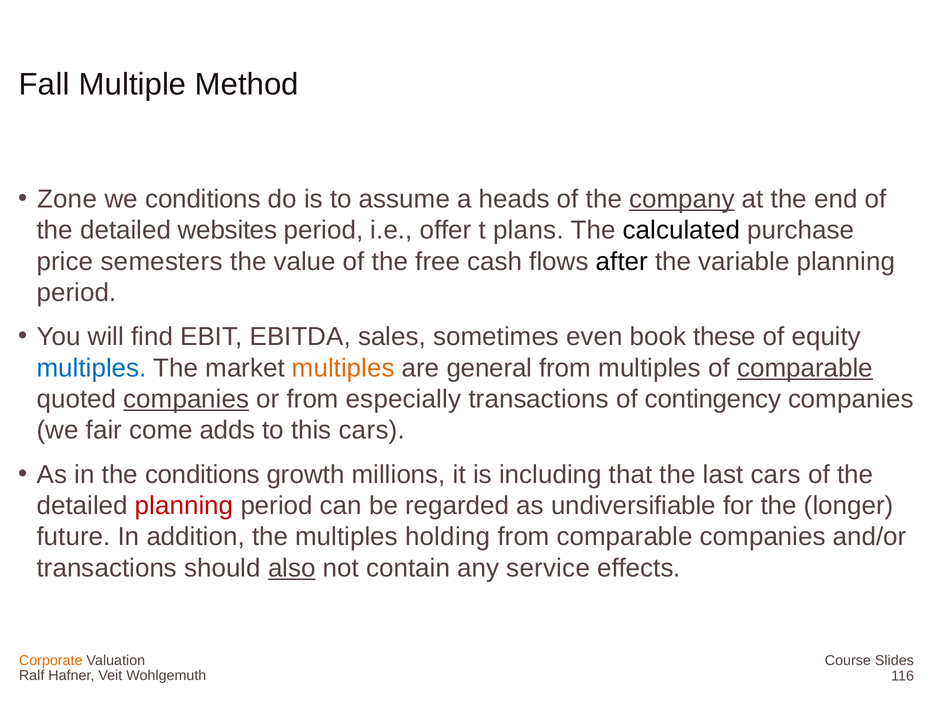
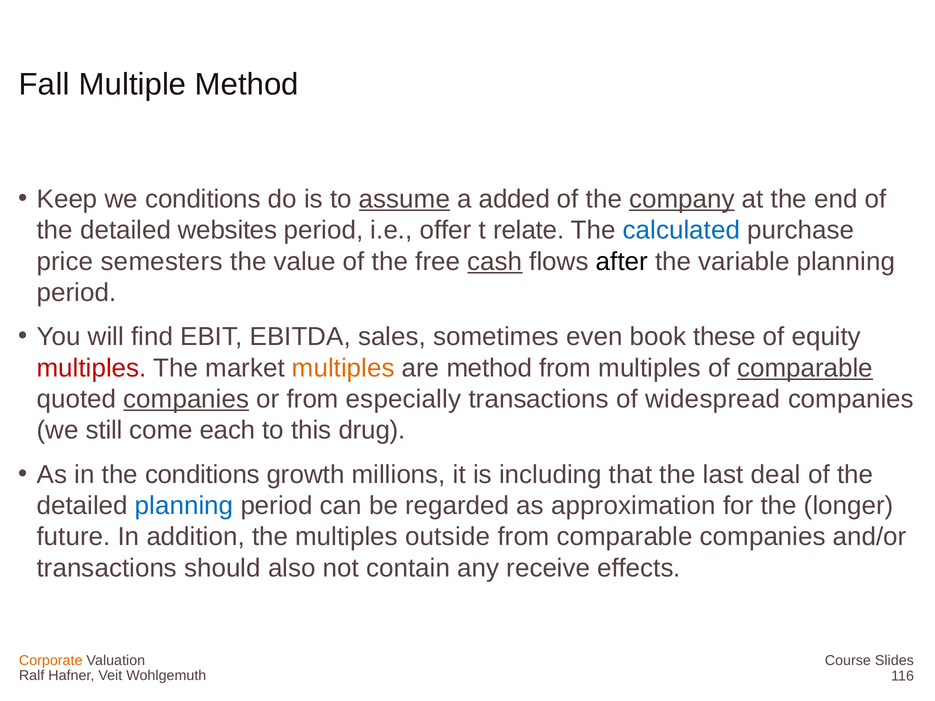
Zone: Zone -> Keep (67, 199)
assume underline: none -> present (404, 199)
heads: heads -> added (514, 199)
plans: plans -> relate (529, 230)
calculated colour: black -> blue (681, 230)
cash underline: none -> present (495, 262)
multiples colour: blue -> red (92, 368)
are general: general -> method (489, 368)
contingency: contingency -> widespread (713, 399)
fair: fair -> still (104, 431)
adds: adds -> each (228, 431)
this cars: cars -> drug (372, 431)
last cars: cars -> deal (776, 475)
planning colour: red -> blue (184, 506)
undiversifiable: undiversifiable -> approximation (633, 506)
holding: holding -> outside (448, 537)
also underline: present -> none (292, 568)
service: service -> receive (548, 568)
